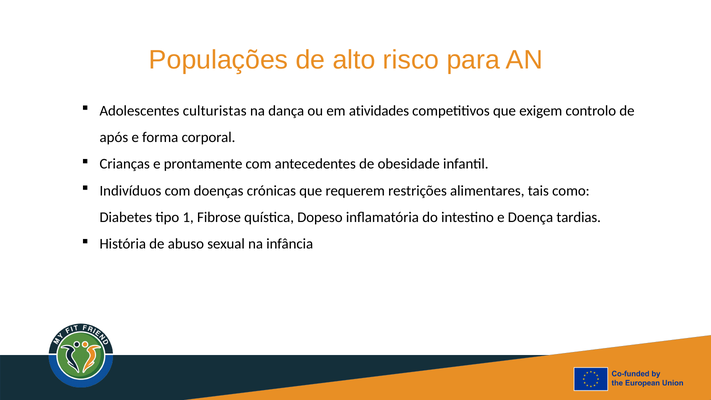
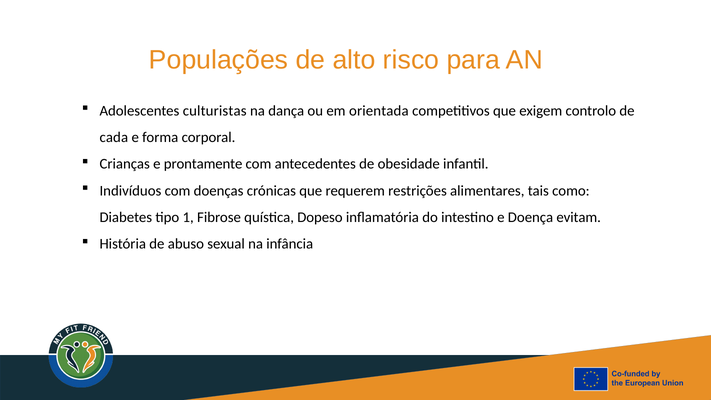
atividades: atividades -> orientada (379, 111)
após: após -> cada (114, 137)
tardias: tardias -> evitam (579, 217)
